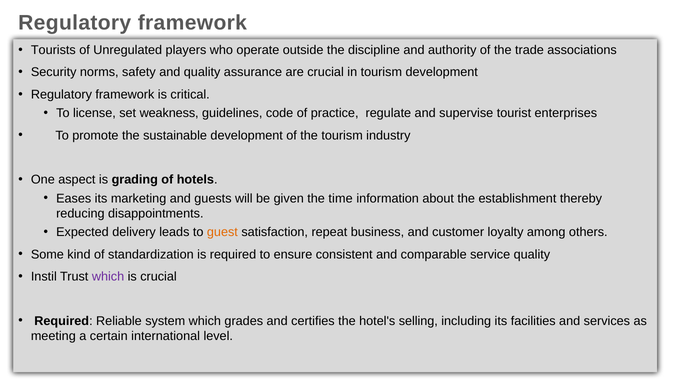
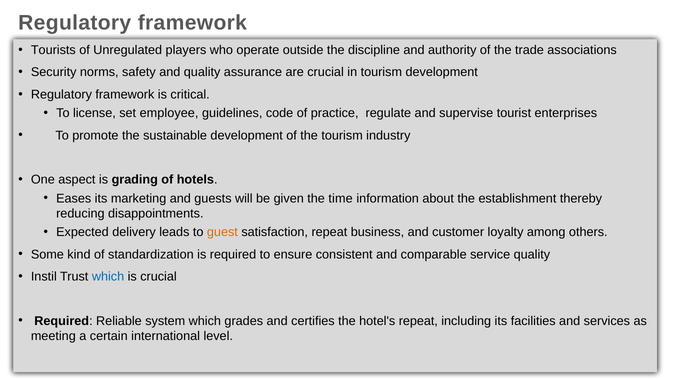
weakness: weakness -> employee (169, 113)
which colour: purple -> blue (108, 277)
hotel's selling: selling -> repeat (418, 321)
